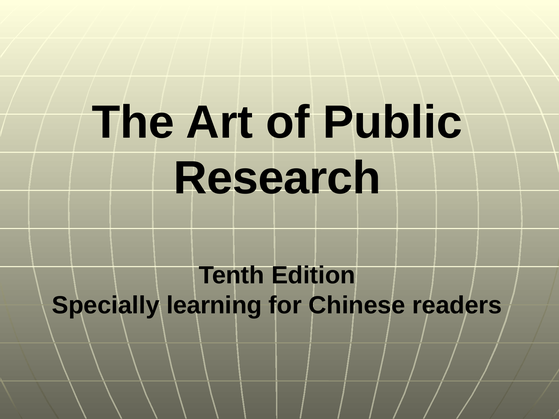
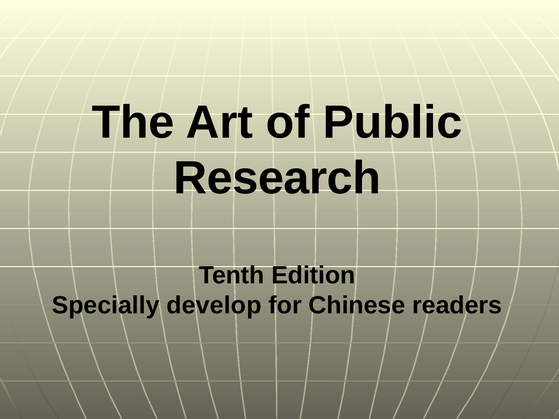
learning: learning -> develop (214, 305)
